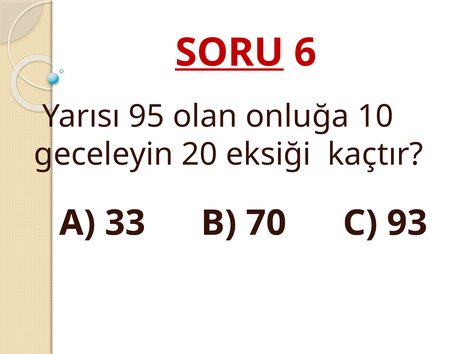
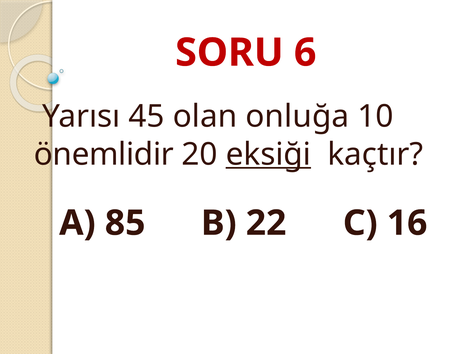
SORU underline: present -> none (229, 53)
95: 95 -> 45 (147, 117)
geceleyin: geceleyin -> önemlidir (104, 155)
eksiği underline: none -> present (268, 155)
33: 33 -> 85 (125, 224)
70: 70 -> 22 (266, 224)
93: 93 -> 16 (407, 224)
